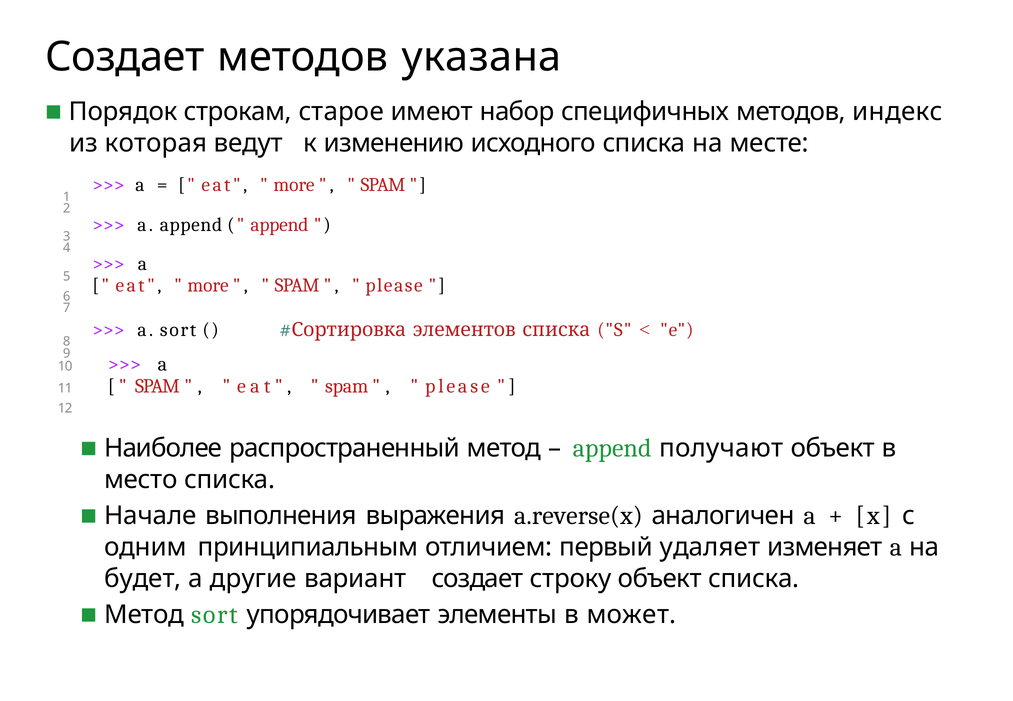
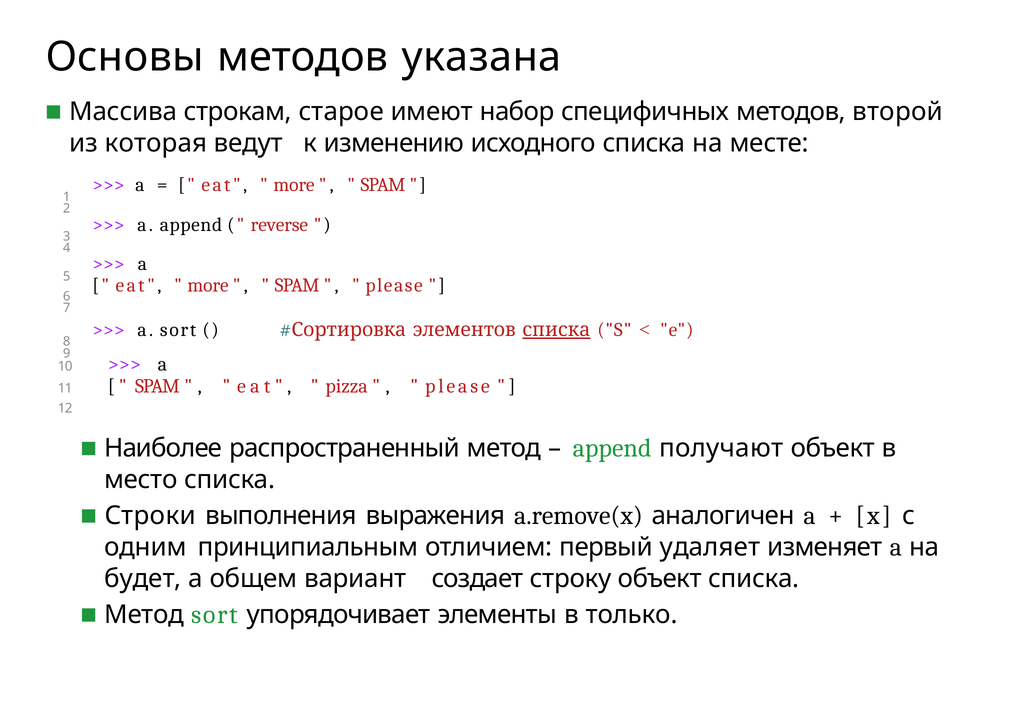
Создает: Создает -> Основы (125, 57)
Порядок: Порядок -> Массива (123, 112)
индекс: индекс -> второй (898, 112)
append: append -> reverse (279, 225)
списка underline: none -> present (556, 330)
spam: spam -> pizza (347, 386)
Начале: Начале -> Строки (150, 516)
a.reverse(x: a.reverse(x -> a.remove(x (579, 516)
другие: другие -> общем (254, 579)
может: может -> только (632, 615)
